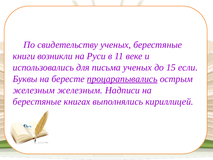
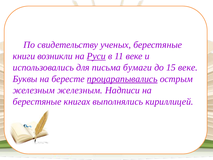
Руси underline: none -> present (96, 56)
письма ученых: ученых -> бумаги (137, 67)
15 если: если -> веке (188, 67)
